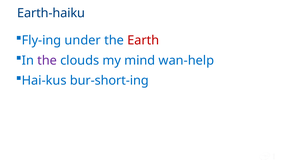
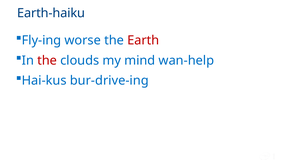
under: under -> worse (83, 41)
the colour: purple -> red (47, 61)
bur-short-ing: bur-short-ing -> bur-drive-ing (109, 81)
